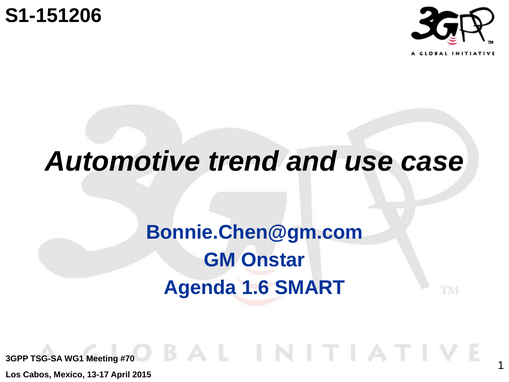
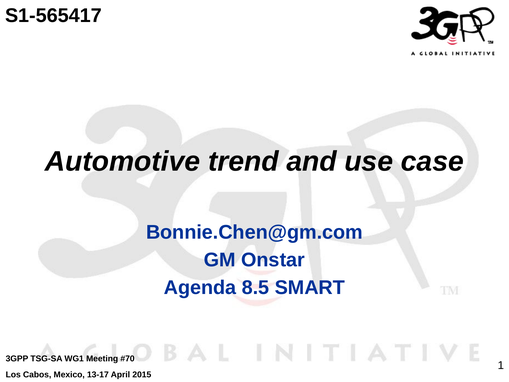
S1-151206: S1-151206 -> S1-565417 (53, 16)
1.6: 1.6 -> 8.5 (256, 288)
